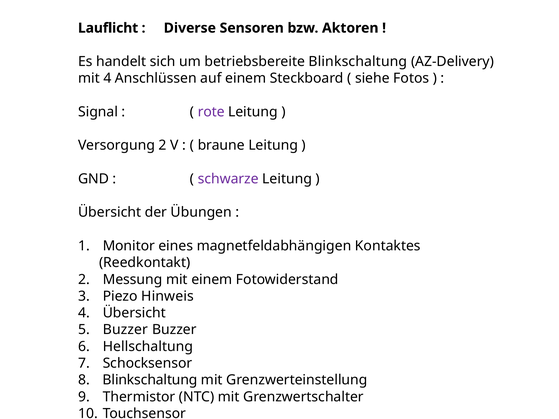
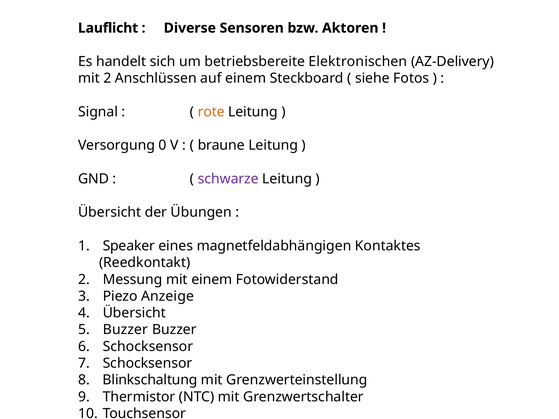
betriebsbereite Blinkschaltung: Blinkschaltung -> Elektronischen (358, 62)
mit 4: 4 -> 2 (107, 78)
rote colour: purple -> orange (211, 112)
Versorgung 2: 2 -> 0 (163, 145)
Monitor: Monitor -> Speaker (129, 246)
Hinweis: Hinweis -> Anzeige (168, 296)
Hellschaltung: Hellschaltung -> Schocksensor (148, 347)
